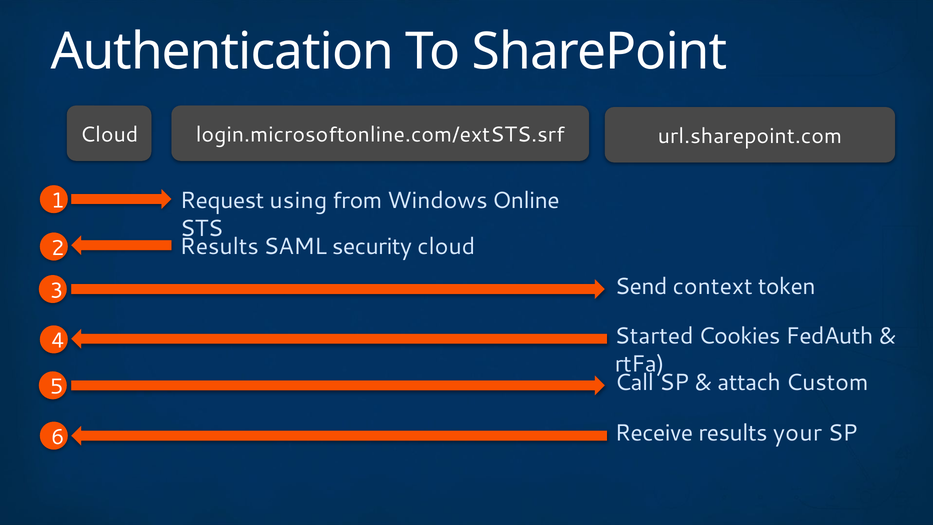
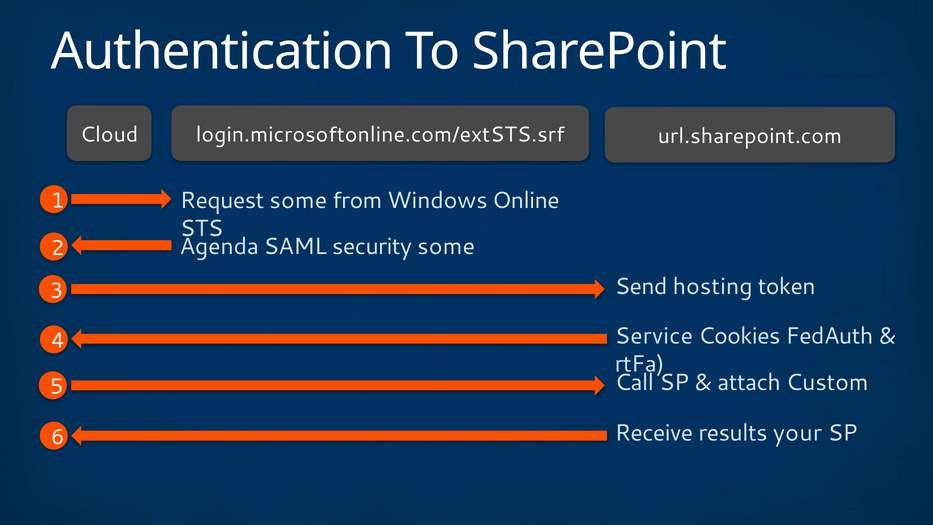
Request using: using -> some (298, 200)
Results: Results -> Agenda (219, 247)
security cloud: cloud -> some (446, 247)
context: context -> hosting (713, 286)
Started: Started -> Service (654, 336)
